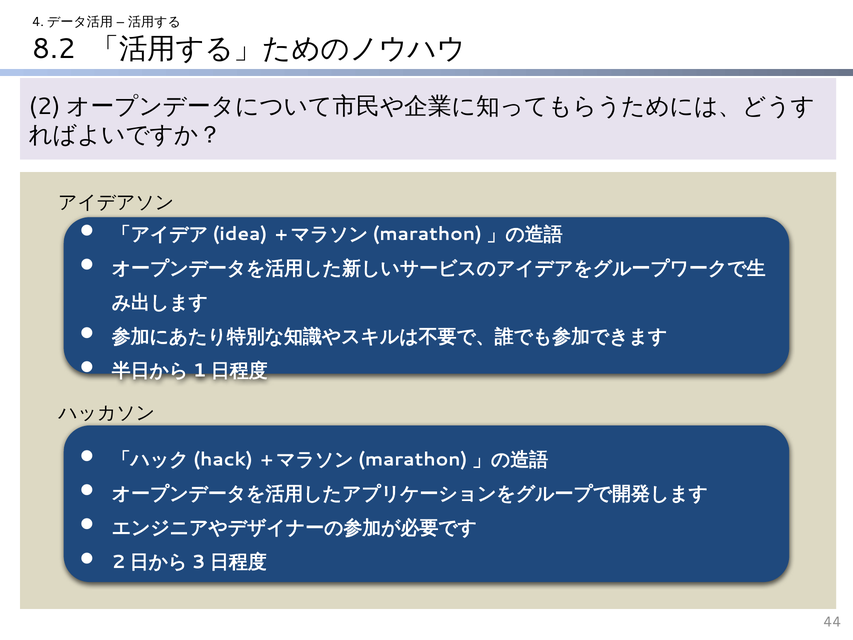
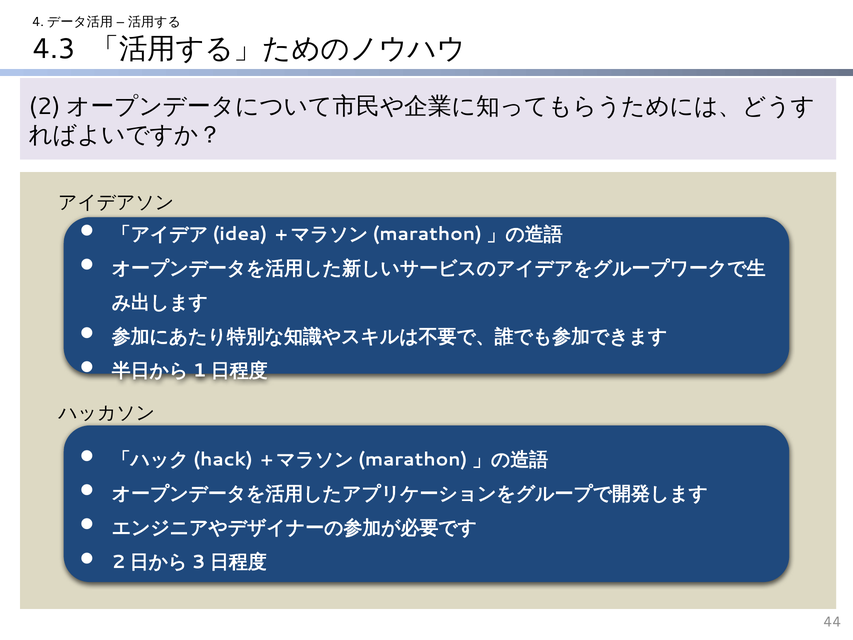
8.2: 8.2 -> 4.3 (54, 49)
